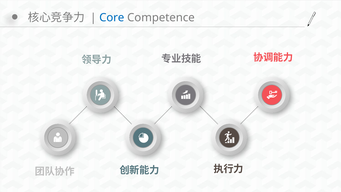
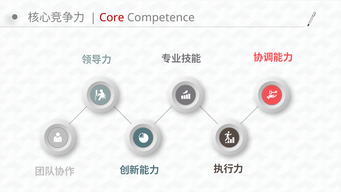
Core colour: blue -> red (112, 18)
